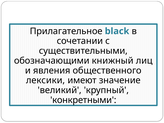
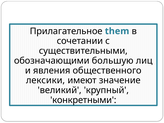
black: black -> them (117, 31)
книжный: книжный -> большую (113, 61)
